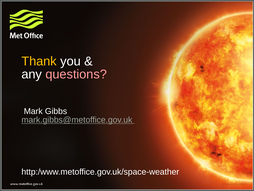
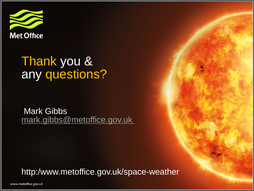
questions colour: pink -> yellow (76, 74)
